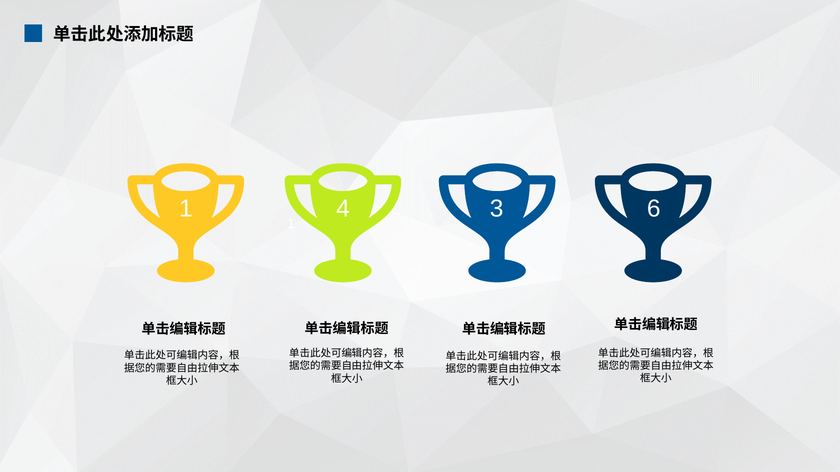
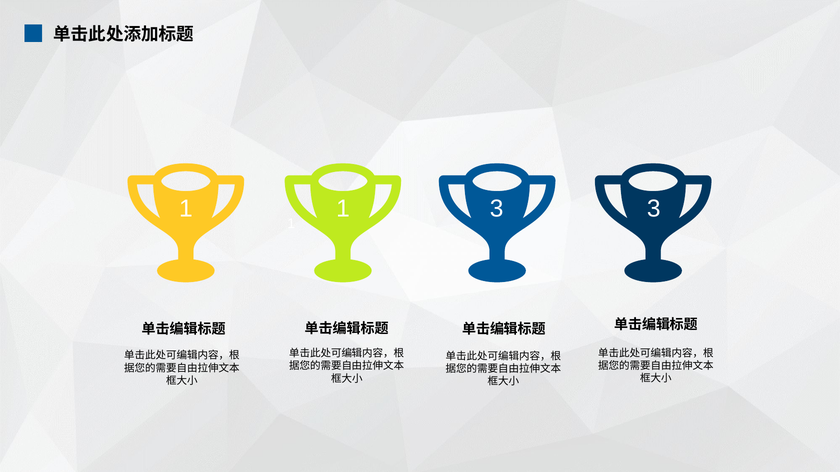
4: 4 -> 1 (343, 209)
3 6: 6 -> 3 (654, 209)
